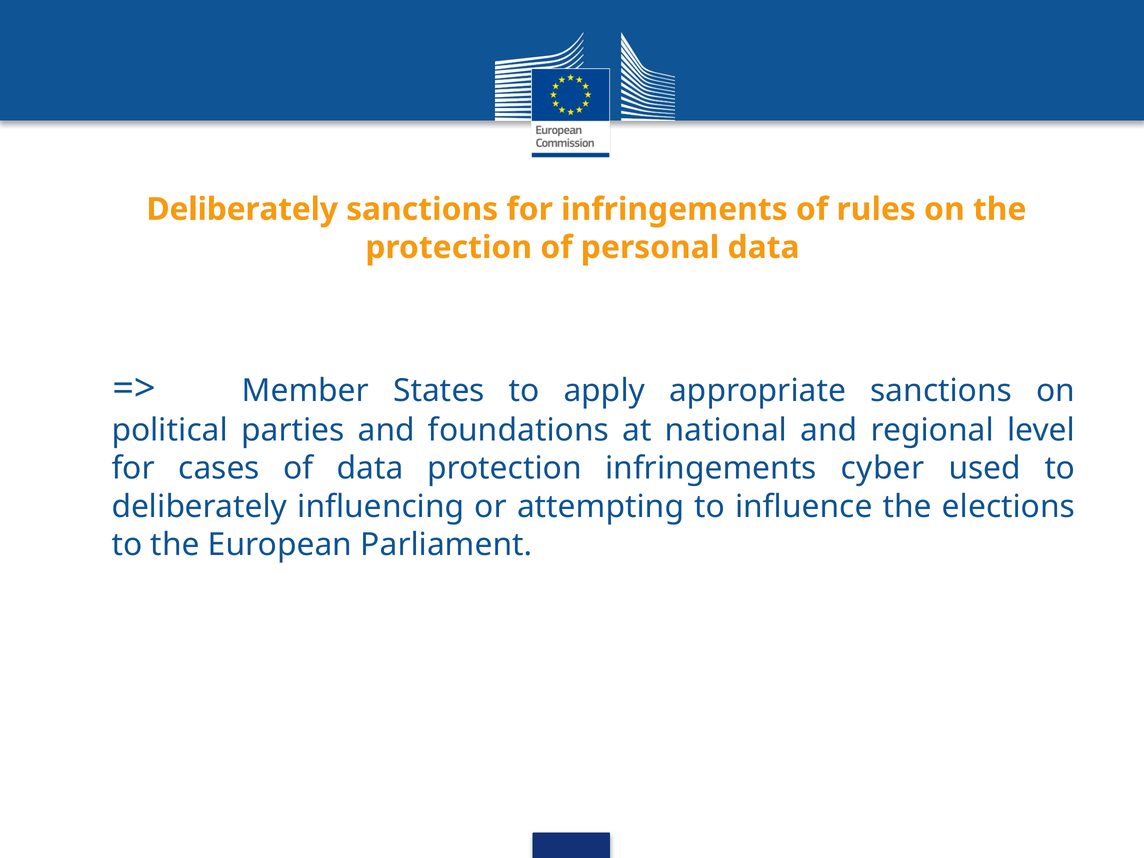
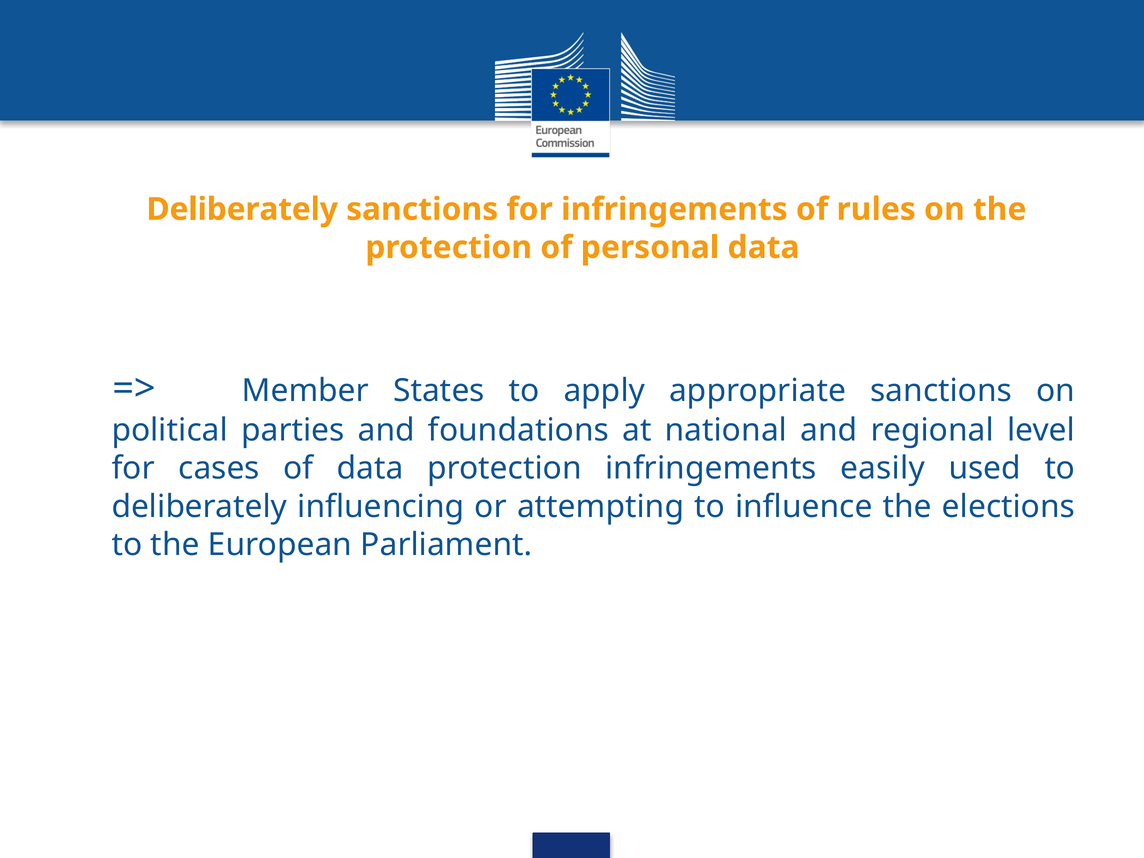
cyber: cyber -> easily (883, 469)
